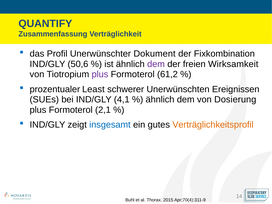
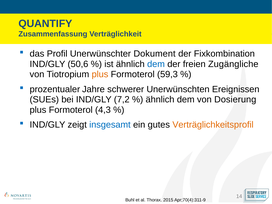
dem colour: purple -> blue (156, 64)
Wirksamkeit: Wirksamkeit -> Zugängliche (233, 64)
plus colour: purple -> orange (100, 74)
61,2: 61,2 -> 59,3 (167, 74)
Least: Least -> Jahre (93, 89)
4,1: 4,1 -> 7,2 (122, 100)
2,1: 2,1 -> 4,3 (103, 110)
